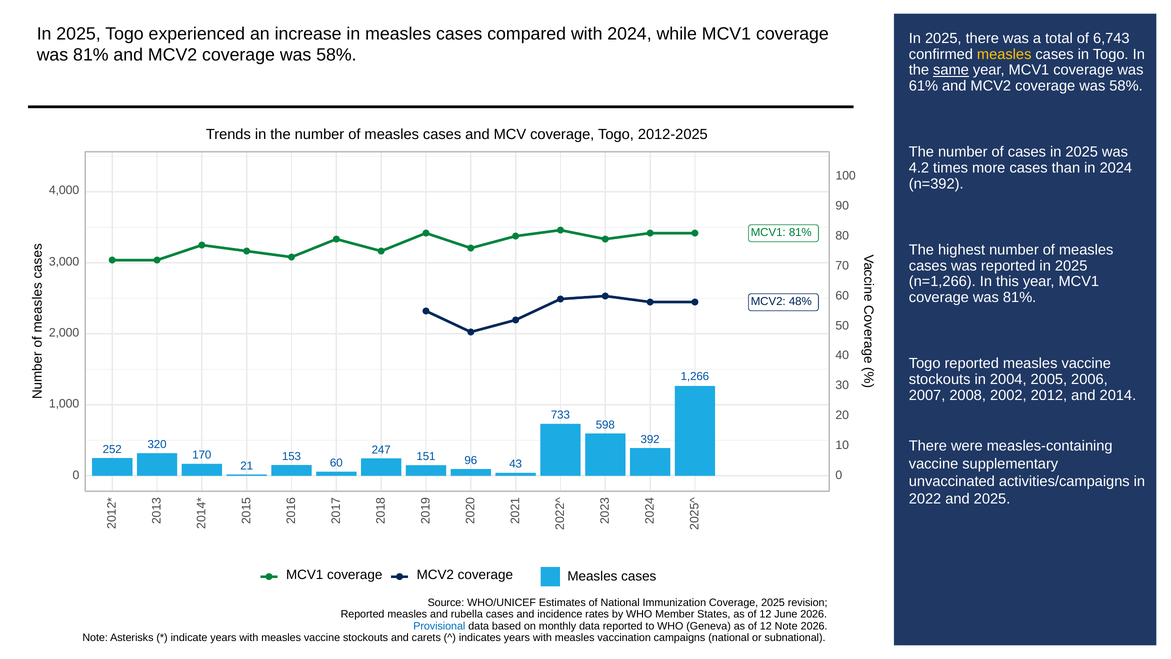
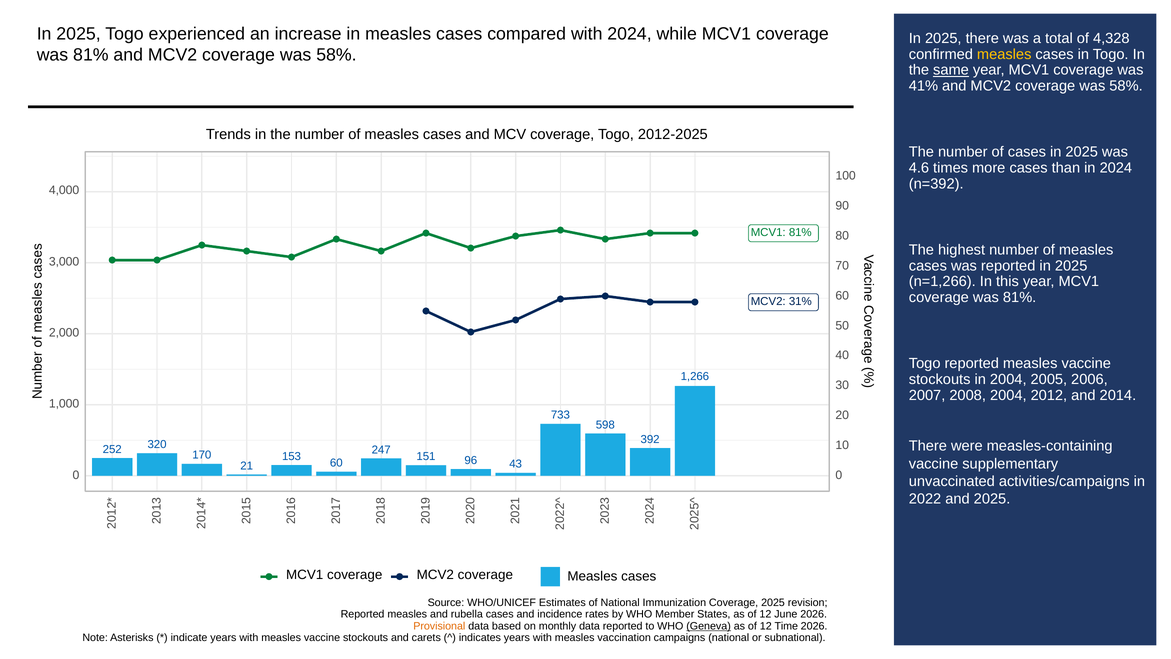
6,743: 6,743 -> 4,328 (1111, 38)
61%: 61% -> 41% (923, 86)
4.2: 4.2 -> 4.6 (919, 168)
48%: 48% -> 31% (800, 301)
2008 2002: 2002 -> 2004 (1008, 395)
Provisional colour: blue -> orange (439, 626)
Geneva underline: none -> present (709, 626)
12 Note: Note -> Time (786, 626)
